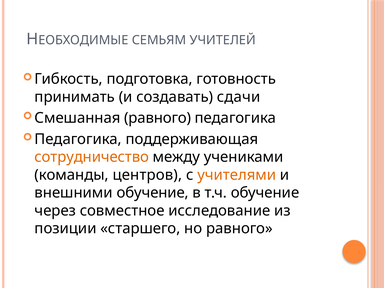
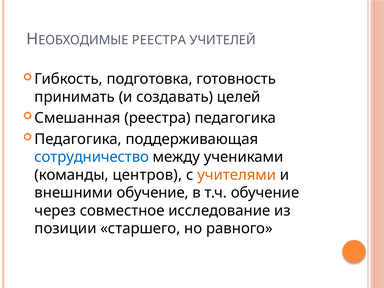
СЕМЬЯМ: СЕМЬЯМ -> РЕЕСТРА (159, 40)
сдачи: сдачи -> целей (239, 97)
Смешанная равного: равного -> реестра (158, 118)
сотрудничество colour: orange -> blue (92, 157)
